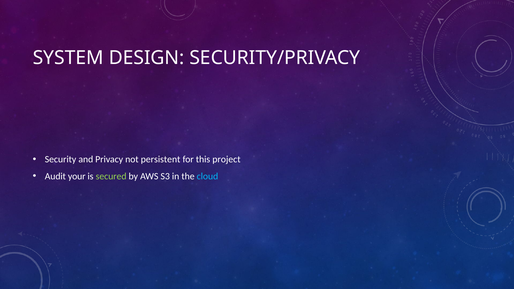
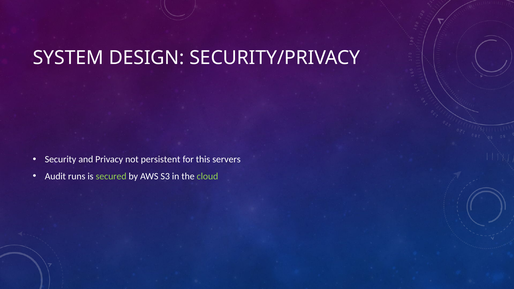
project: project -> servers (226, 159)
your: your -> runs (77, 176)
cloud colour: light blue -> light green (207, 176)
